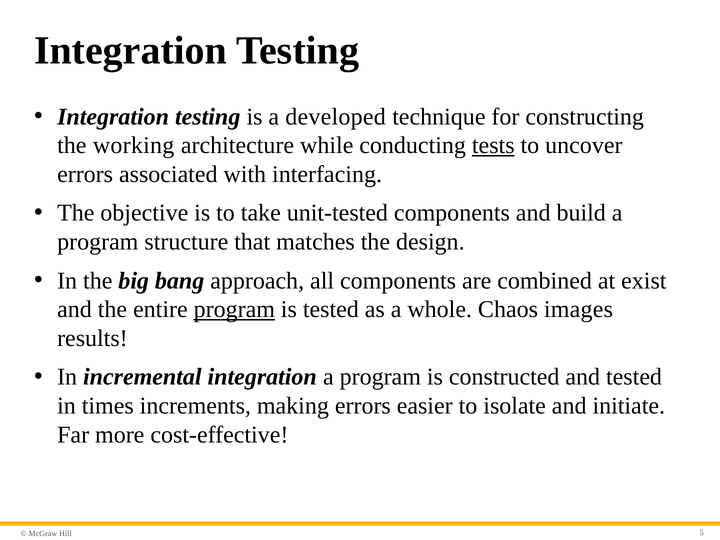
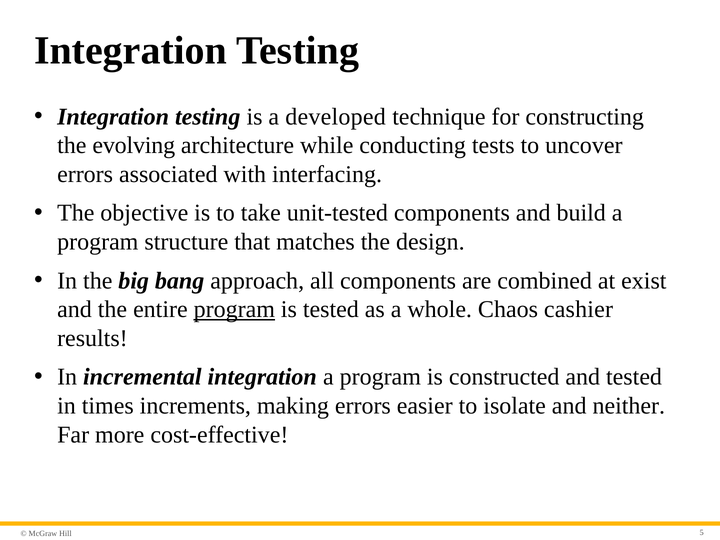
working: working -> evolving (134, 145)
tests underline: present -> none (493, 145)
images: images -> cashier (578, 309)
initiate: initiate -> neither (629, 406)
